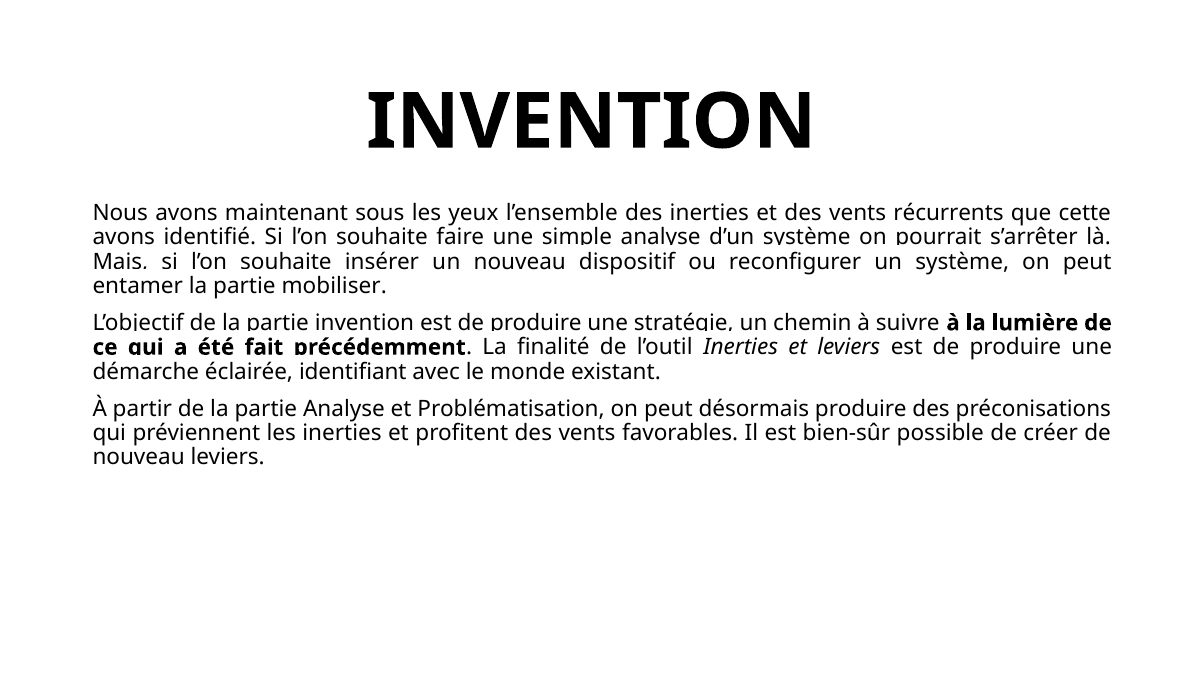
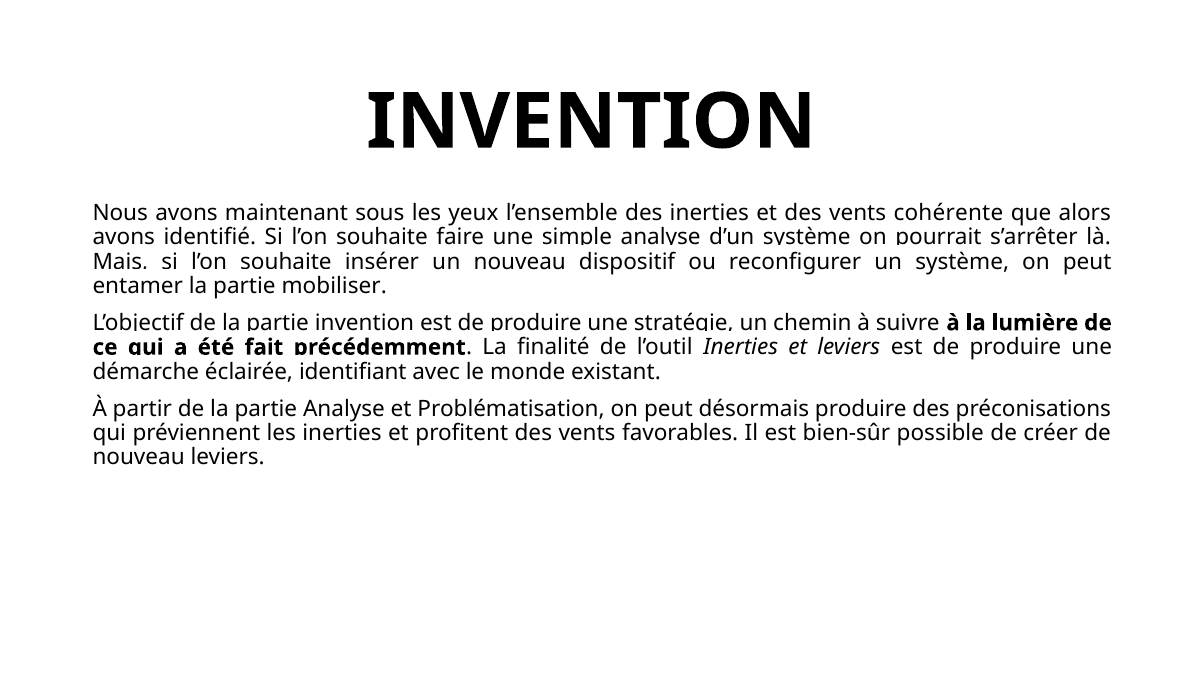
récurrents: récurrents -> cohérente (948, 213)
cette: cette -> alors (1085, 213)
